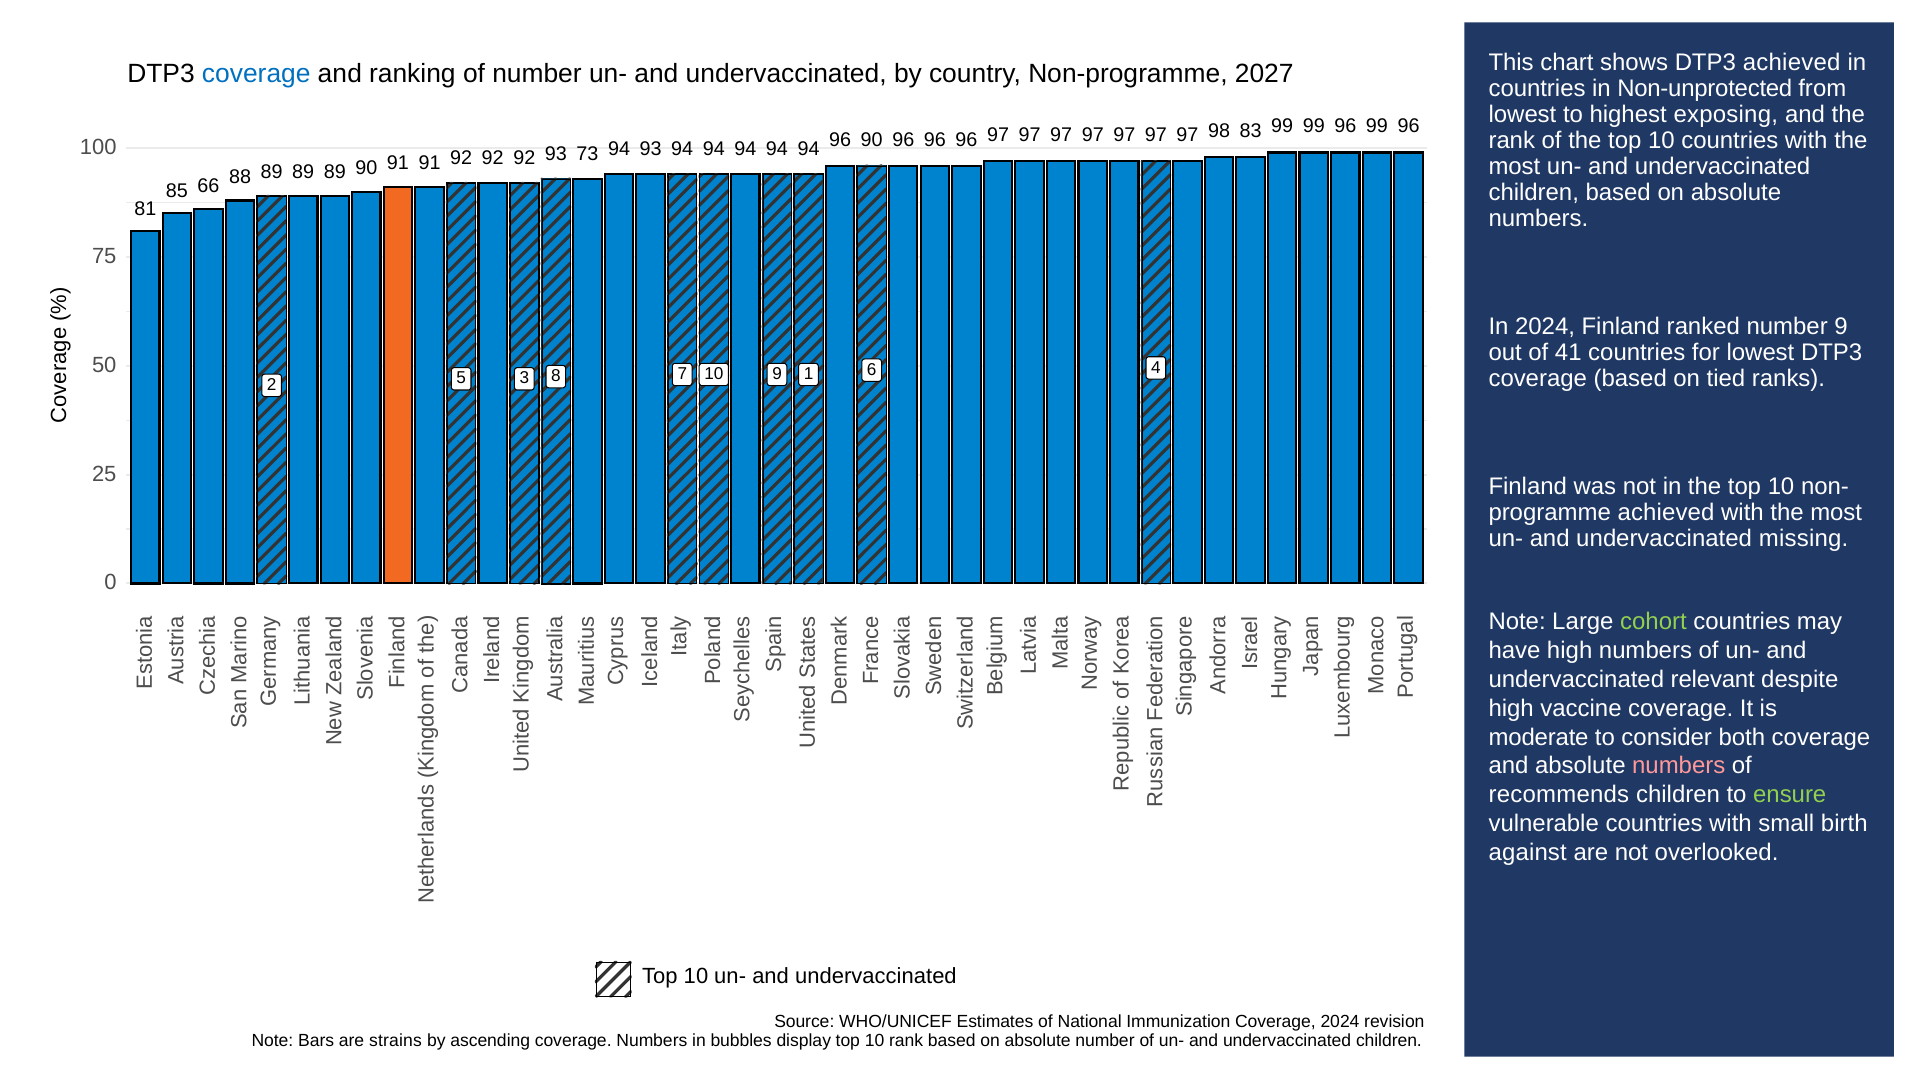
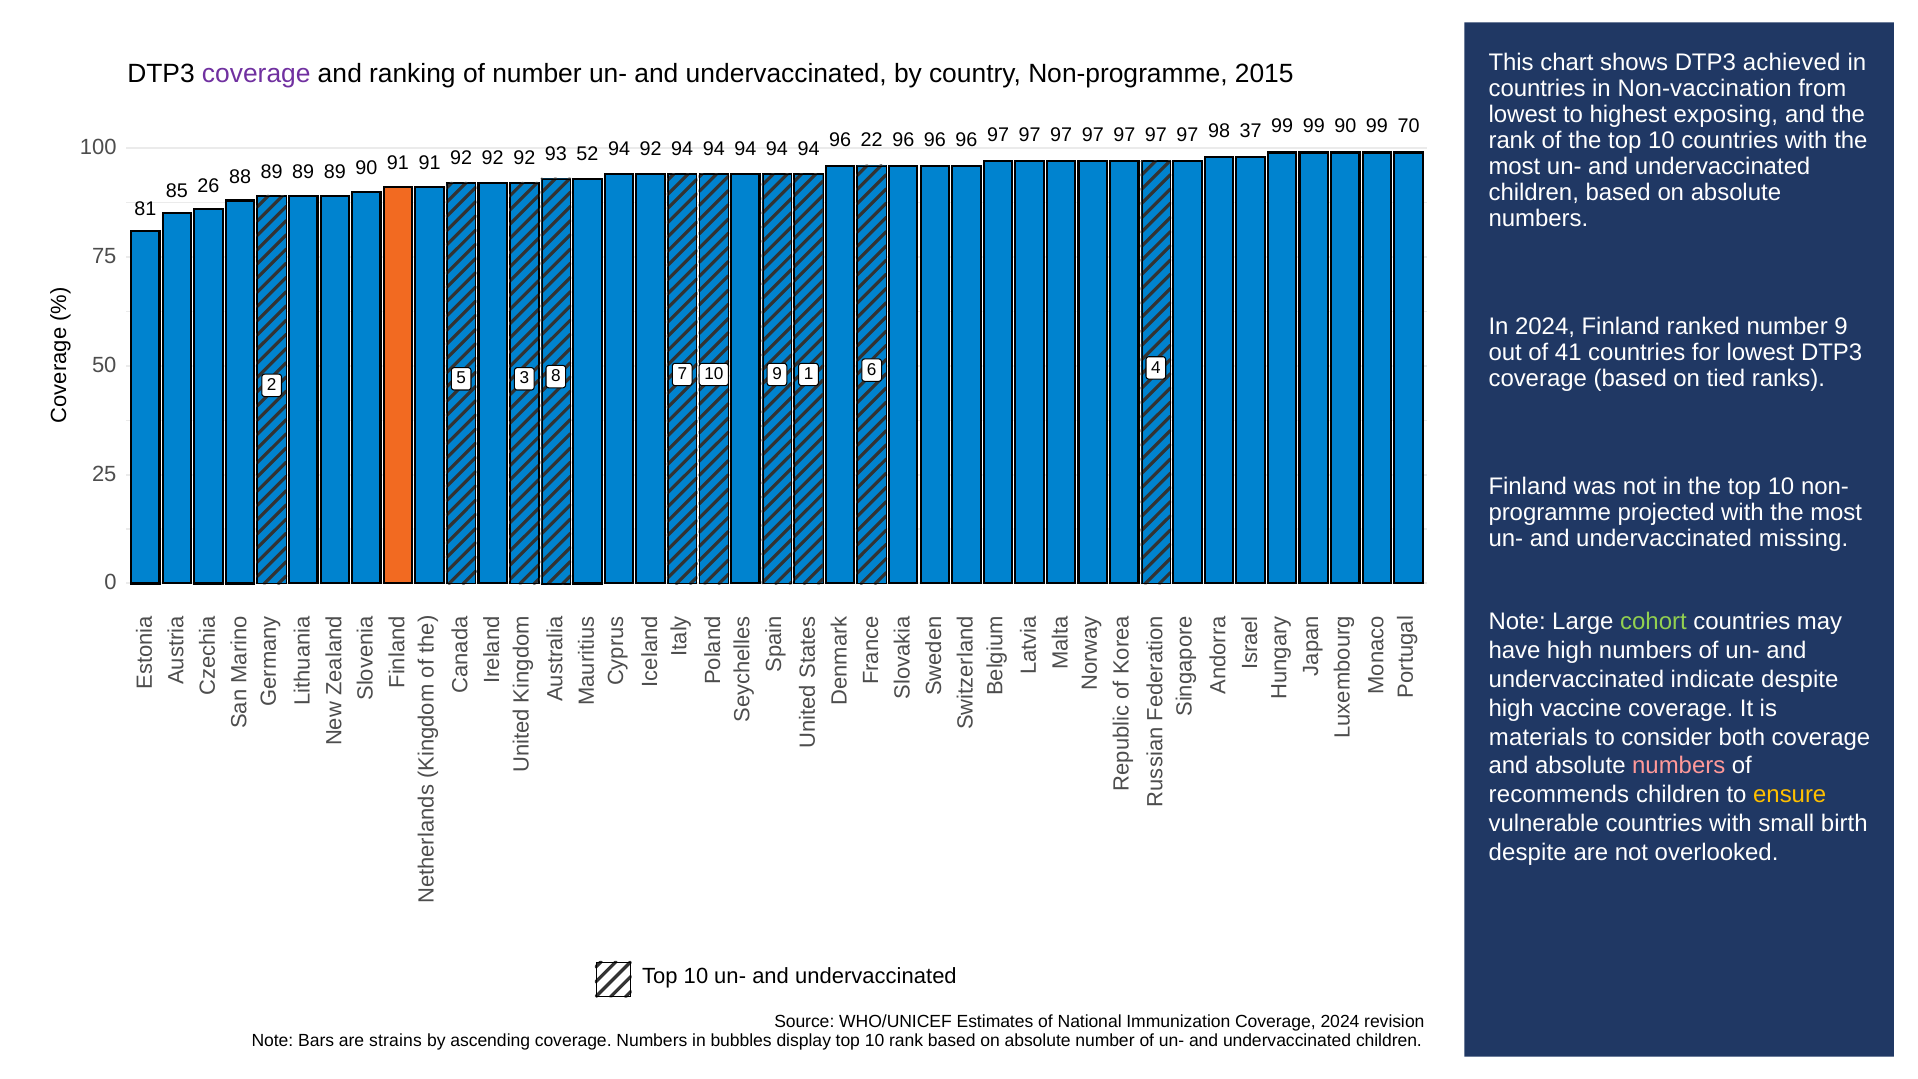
coverage colour: blue -> purple (256, 74)
2027: 2027 -> 2015 (1264, 74)
Non-unprotected: Non-unprotected -> Non-vaccination (1705, 89)
96: 96 -> 90 (1345, 126)
98 99 96: 96 -> 70 (1409, 126)
83: 83 -> 37 (1251, 131)
94 93: 93 -> 92 (651, 149)
94 90: 90 -> 22 (872, 140)
73: 73 -> 52 (587, 154)
66: 66 -> 26 (208, 186)
achieved: achieved -> projected (1666, 513)
relevant: relevant -> indicate (1713, 680)
moderate: moderate -> materials (1538, 737)
ensure colour: light green -> yellow (1790, 795)
against: against -> despite (1528, 852)
